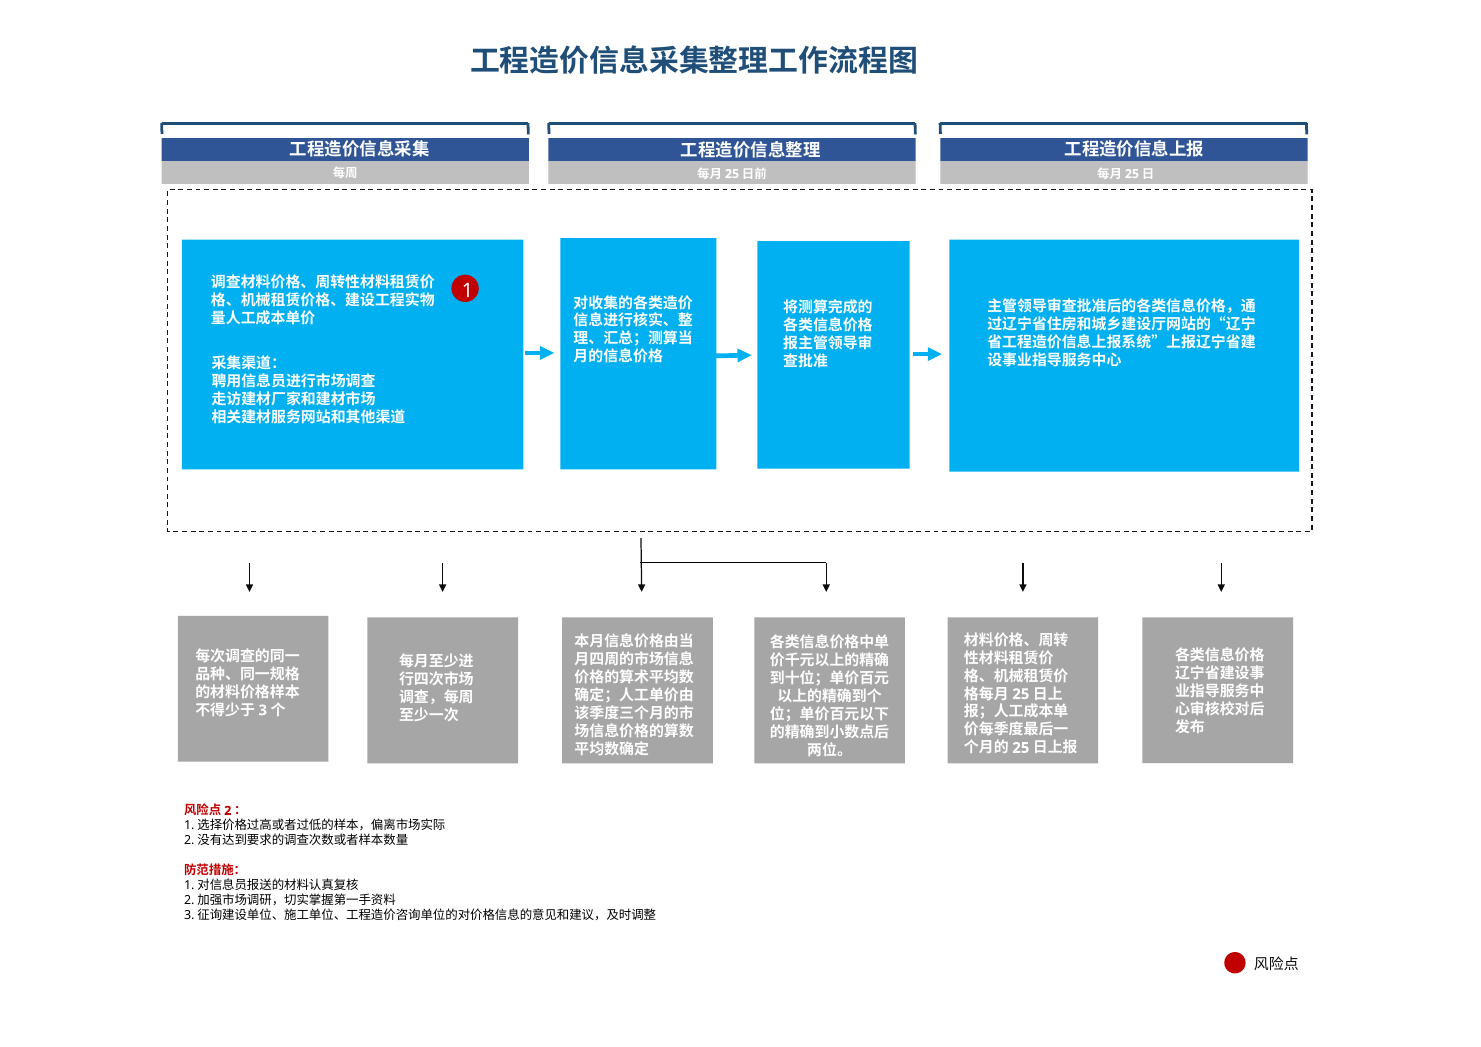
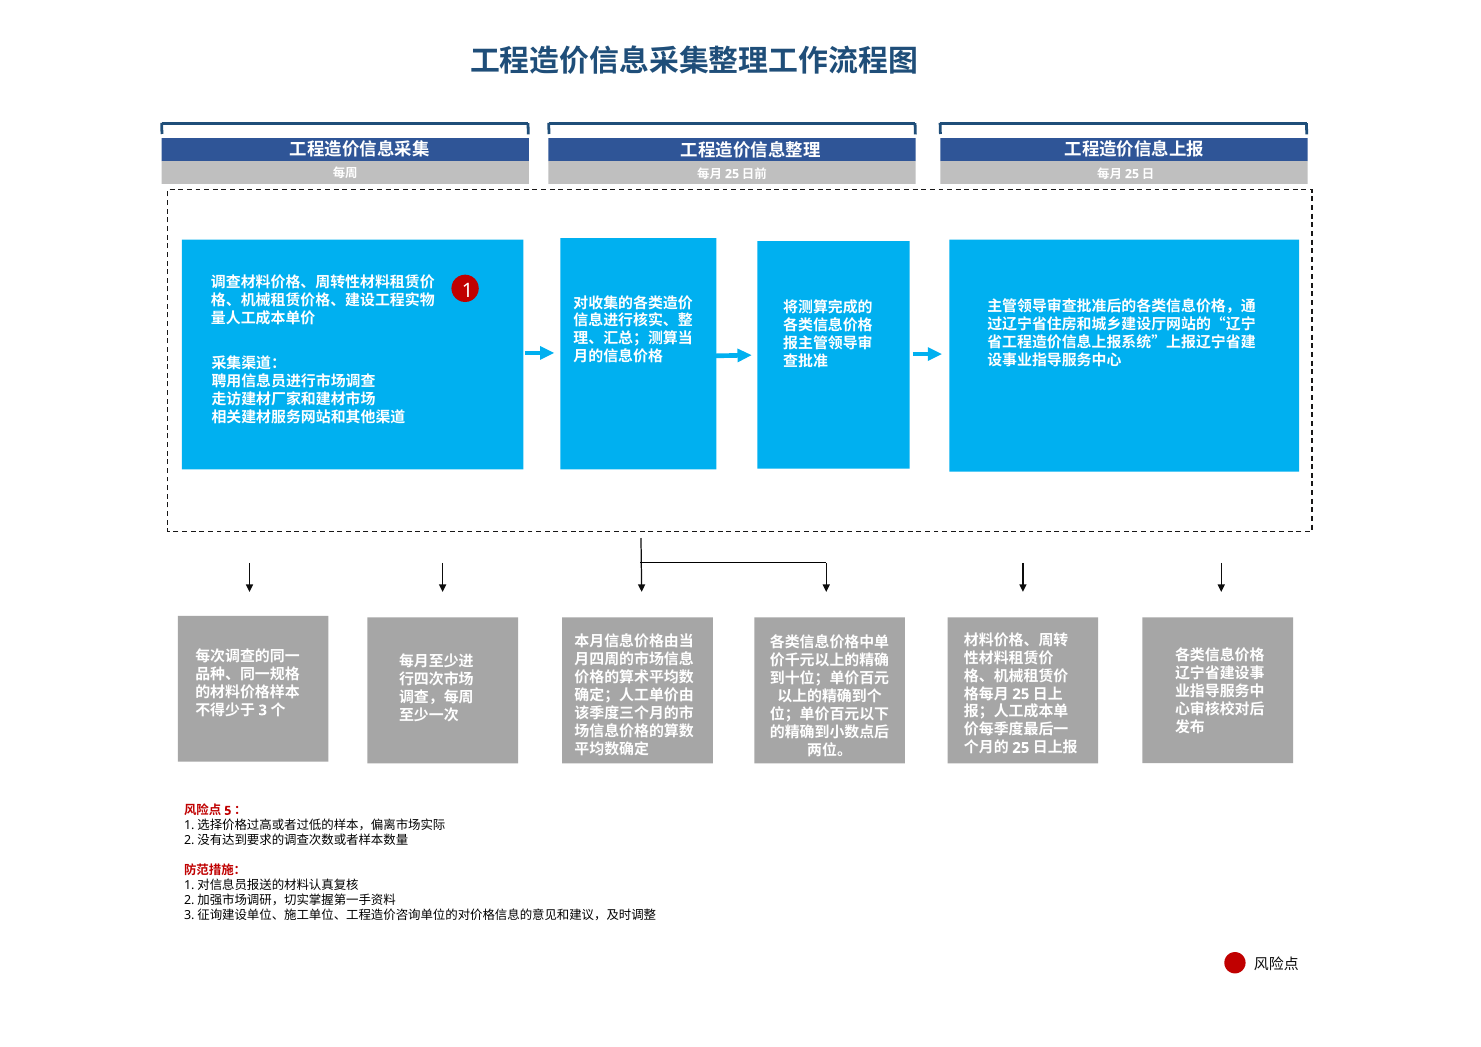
2: 2 -> 5 (228, 811)
